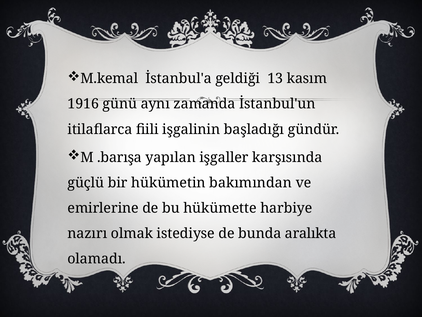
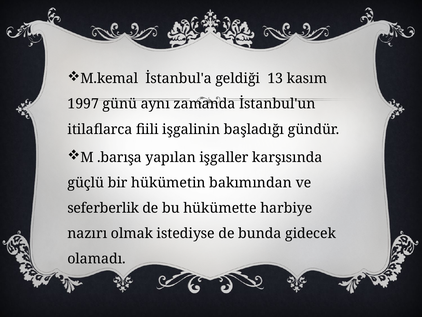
1916: 1916 -> 1997 (83, 104)
emirlerine: emirlerine -> seferberlik (103, 208)
aralıkta: aralıkta -> gidecek (311, 233)
